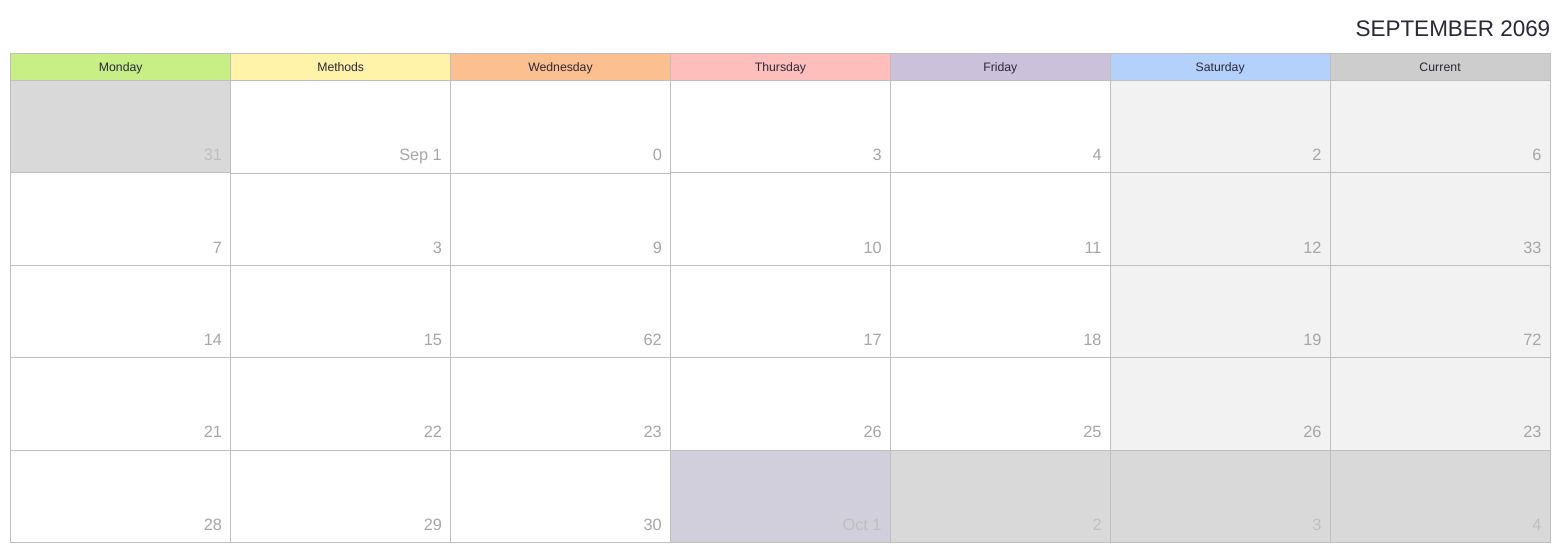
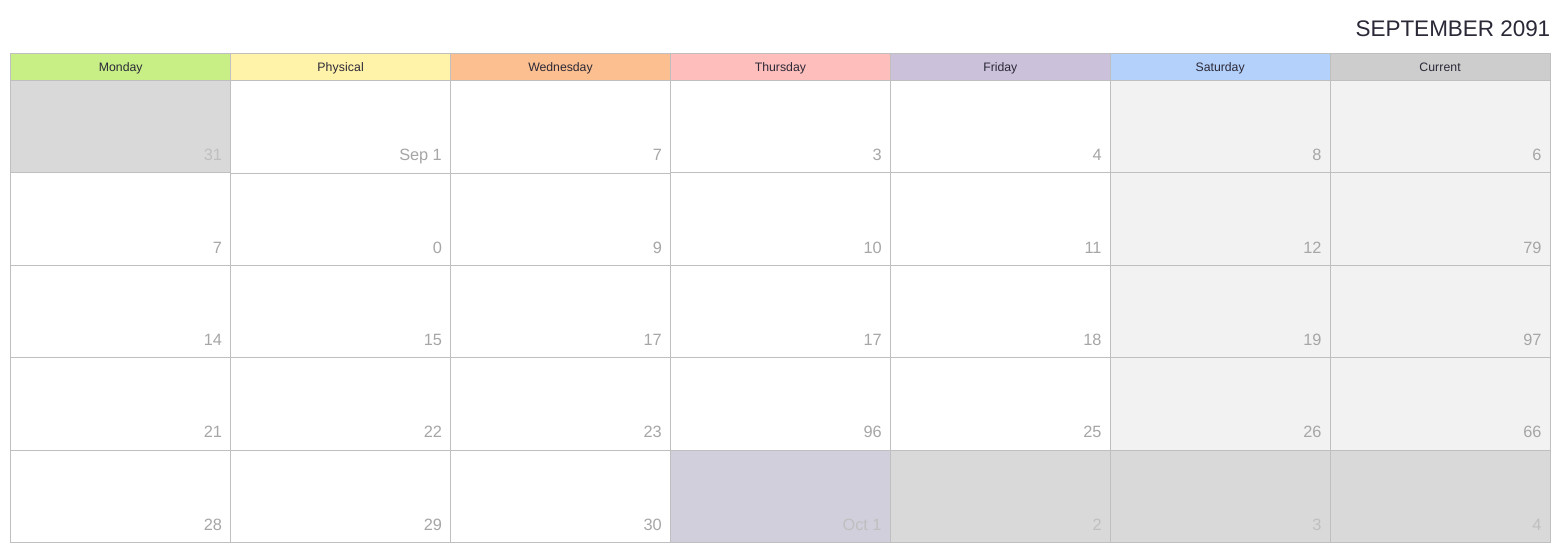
2069: 2069 -> 2091 (1525, 29)
Methods: Methods -> Physical (341, 67)
1 0: 0 -> 7 (657, 155)
4 2: 2 -> 8 (1317, 155)
7 3: 3 -> 0 (437, 247)
33: 33 -> 79 (1532, 247)
15 62: 62 -> 17 (653, 340)
72: 72 -> 97 (1532, 340)
23 26: 26 -> 96 (873, 432)
26 23: 23 -> 66 (1532, 432)
